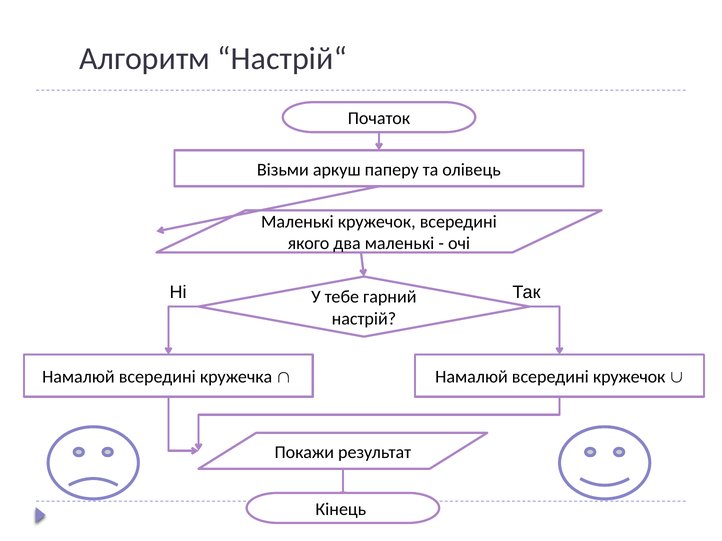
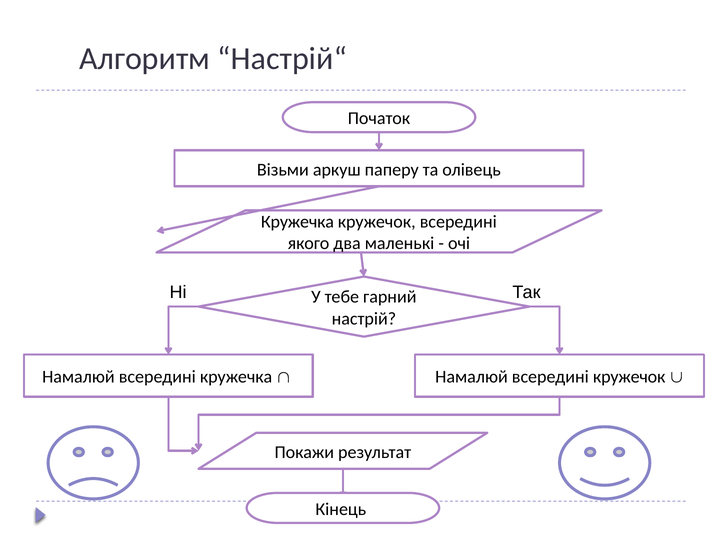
Маленькі: Маленькі -> Кружечка (297, 222)
